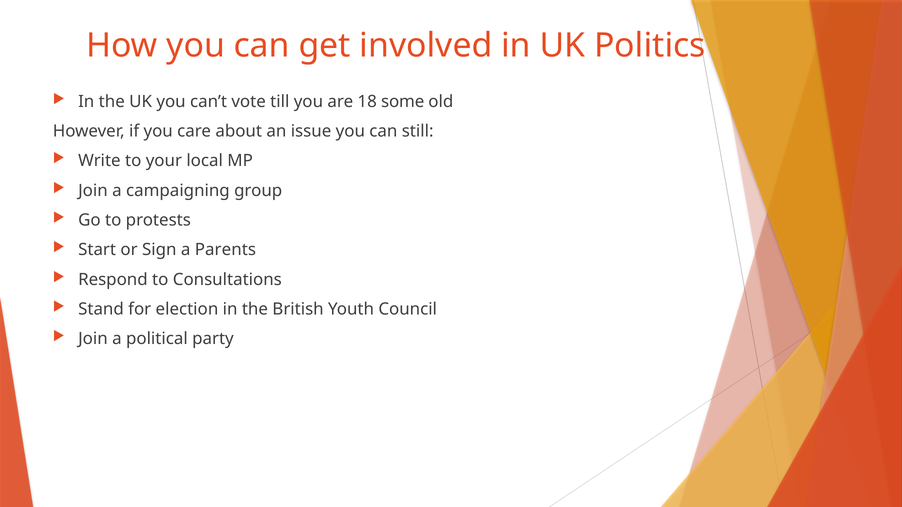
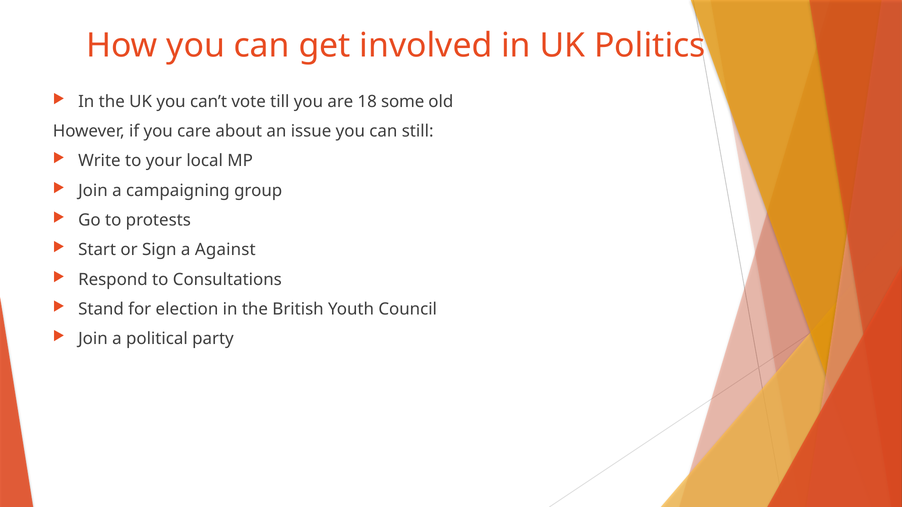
Parents: Parents -> Against (225, 250)
